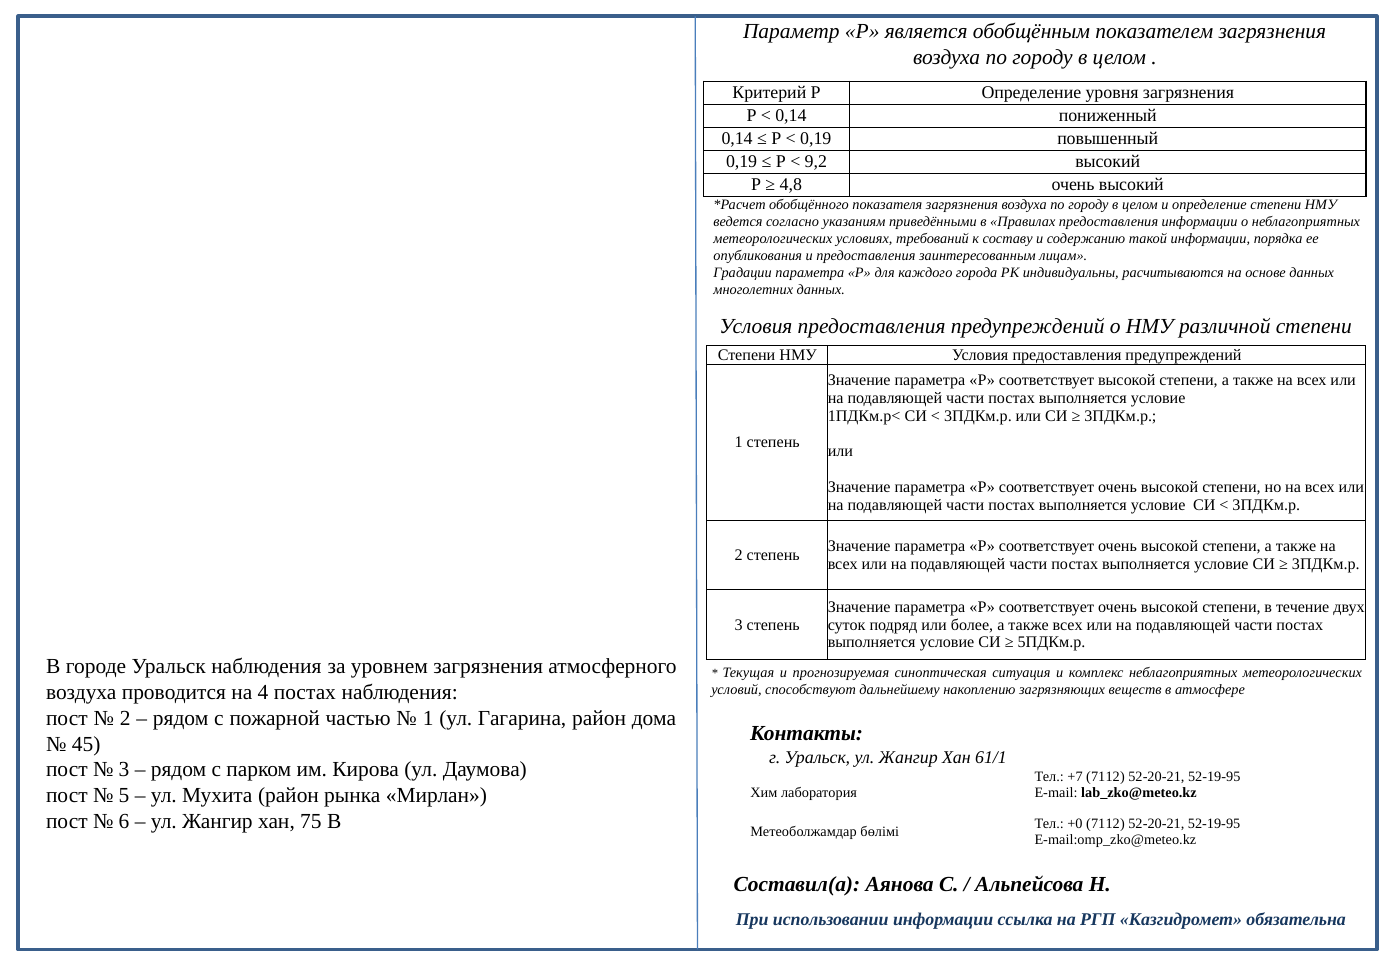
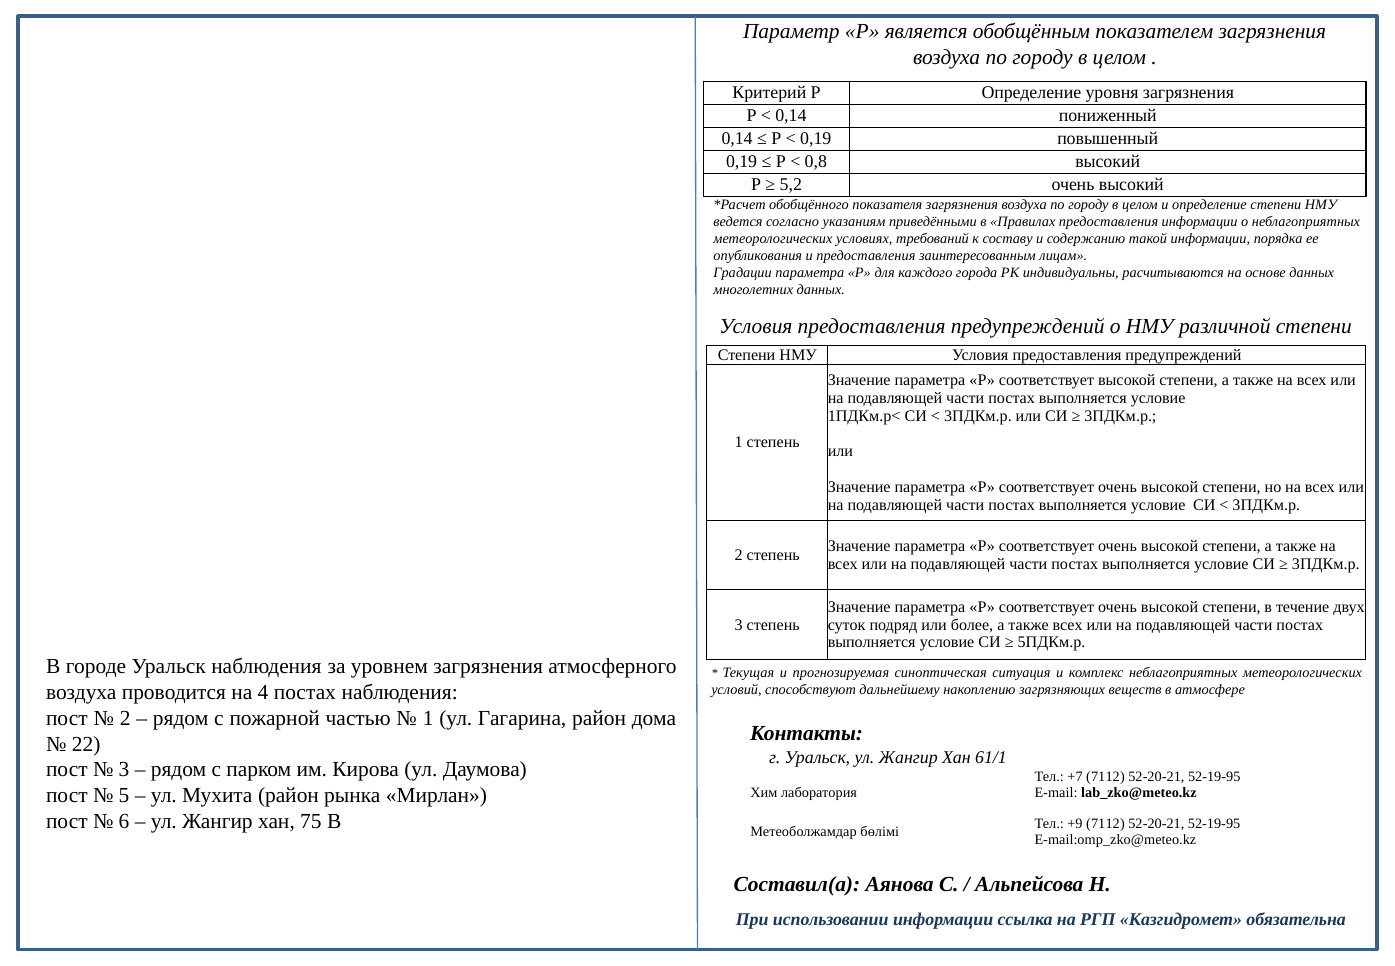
9,2: 9,2 -> 0,8 (816, 161)
4,8: 4,8 -> 5,2 (791, 185)
45: 45 -> 22 (86, 744)
+0: +0 -> +9 (1075, 824)
